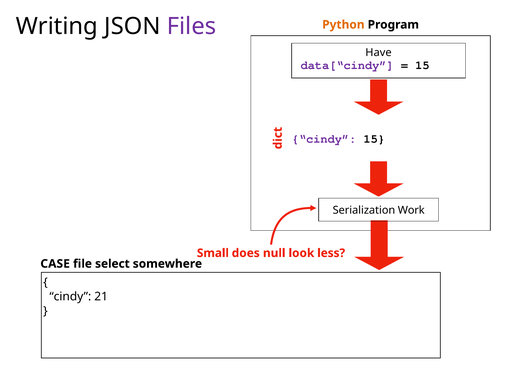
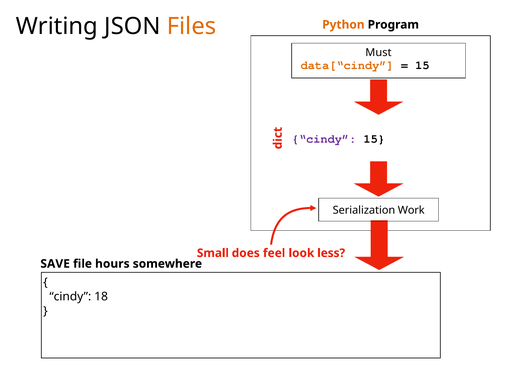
Files colour: purple -> orange (191, 26)
Have: Have -> Must (378, 53)
data[“cindy colour: purple -> orange (347, 65)
null: null -> feel (274, 254)
CASE: CASE -> SAVE (55, 264)
select: select -> hours (112, 264)
21: 21 -> 18 (101, 297)
